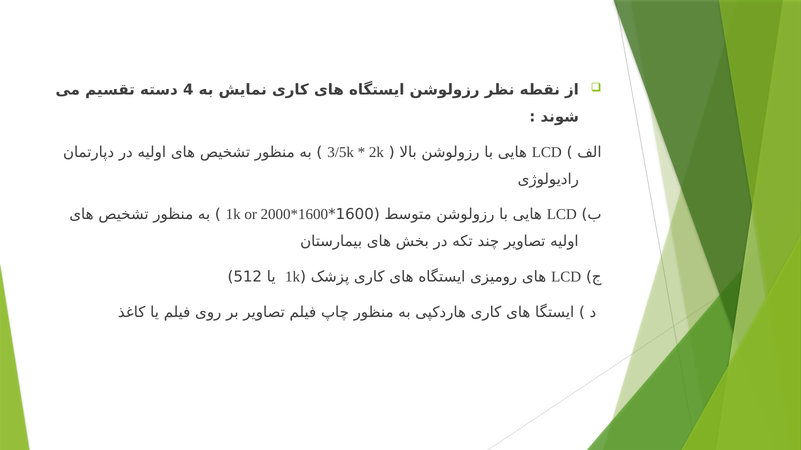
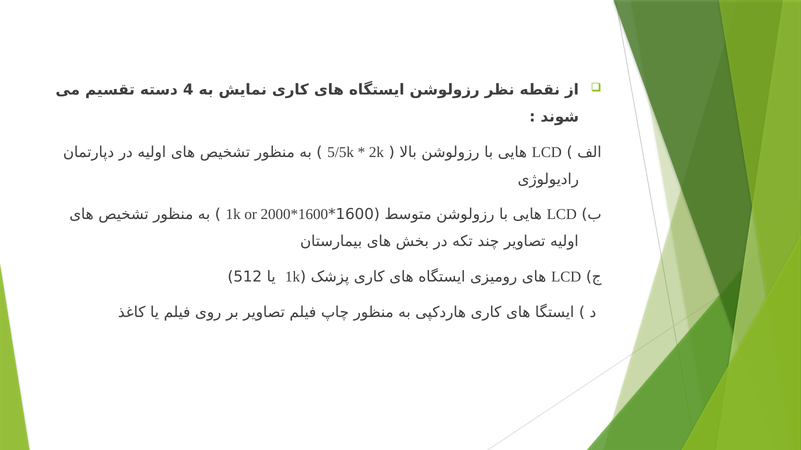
3/5k: 3/5k -> 5/5k (341, 152)
